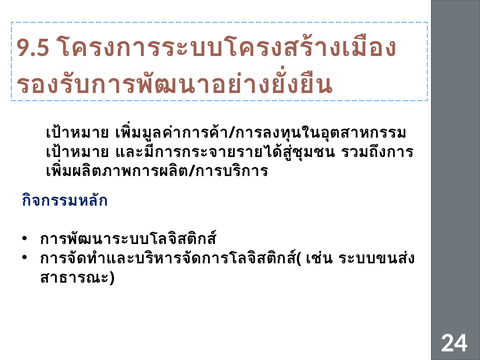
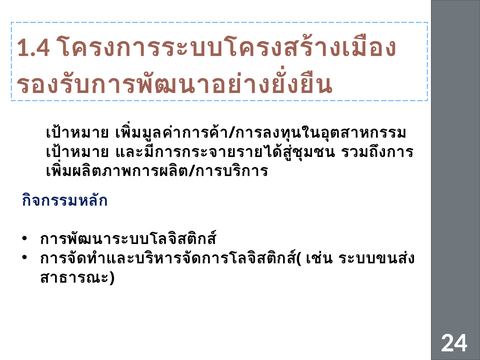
9.5: 9.5 -> 1.4 (33, 47)
